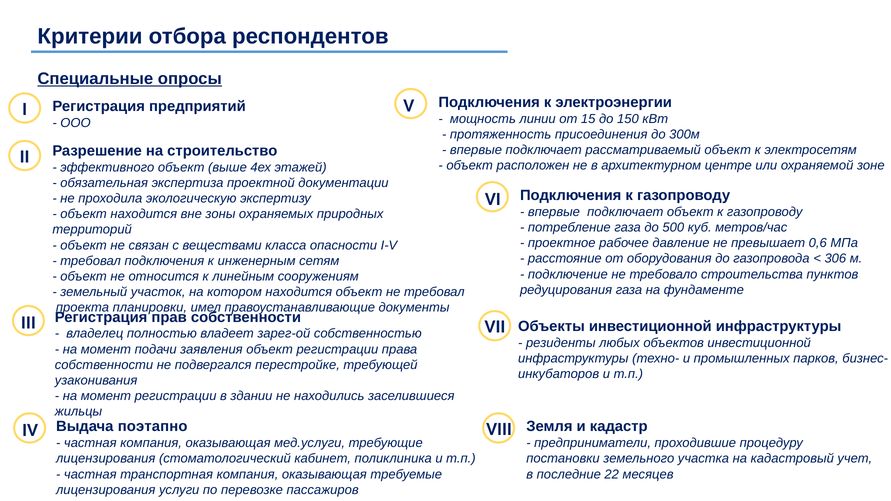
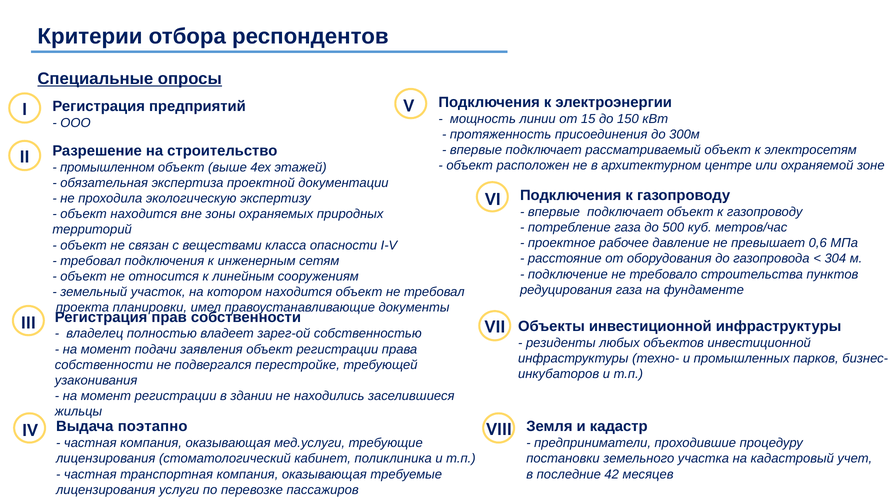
эффективного: эффективного -> промышленном (107, 167)
306: 306 -> 304 (835, 259)
22: 22 -> 42 (612, 474)
